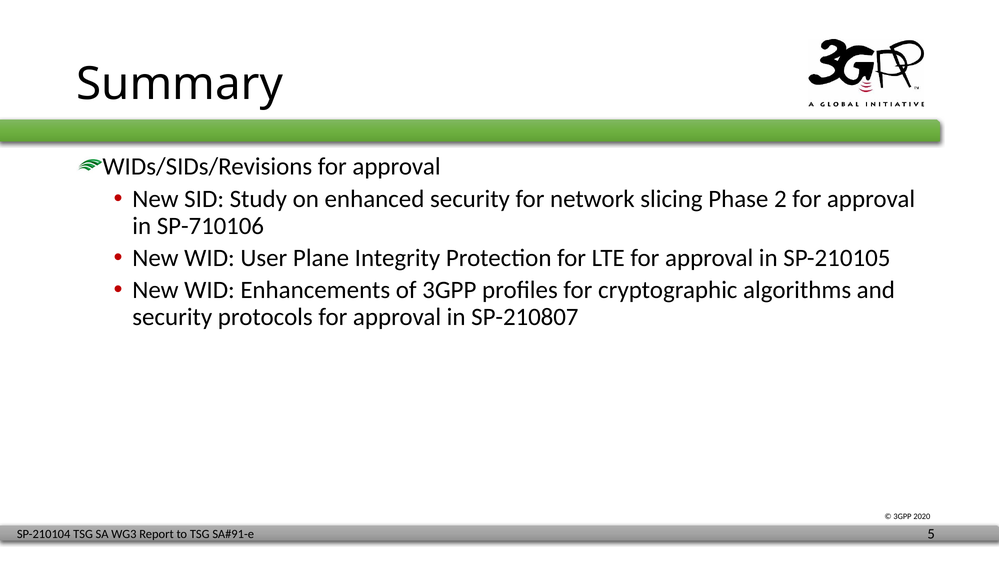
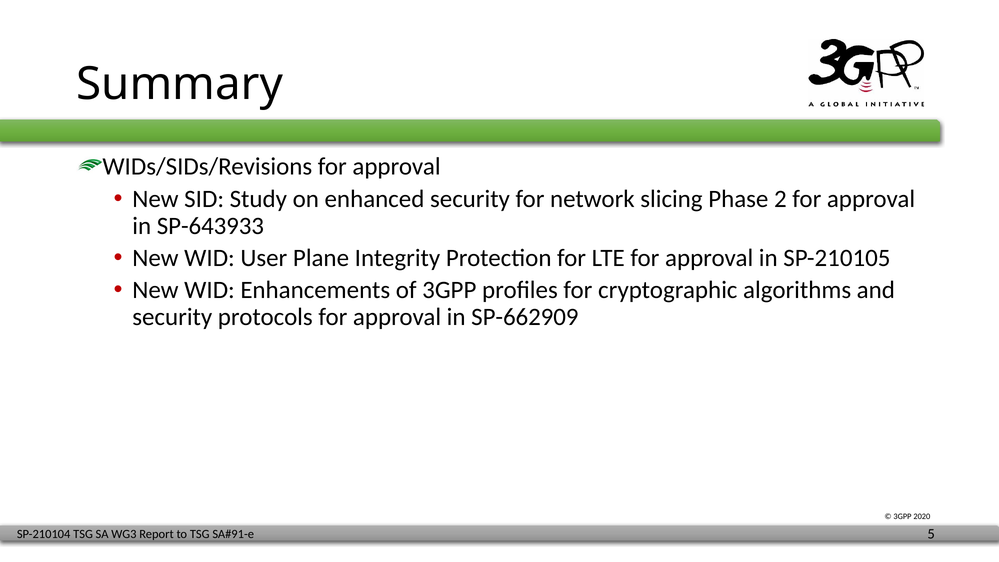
SP-710106: SP-710106 -> SP-643933 (210, 226)
SP-210807: SP-210807 -> SP-662909 (525, 317)
